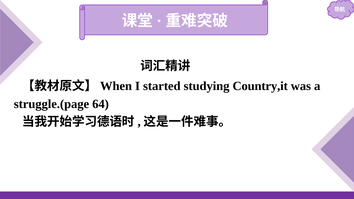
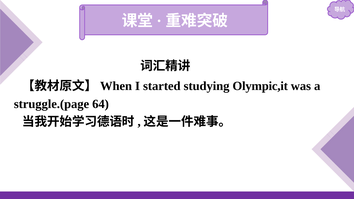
Country,it: Country,it -> Olympic,it (260, 86)
